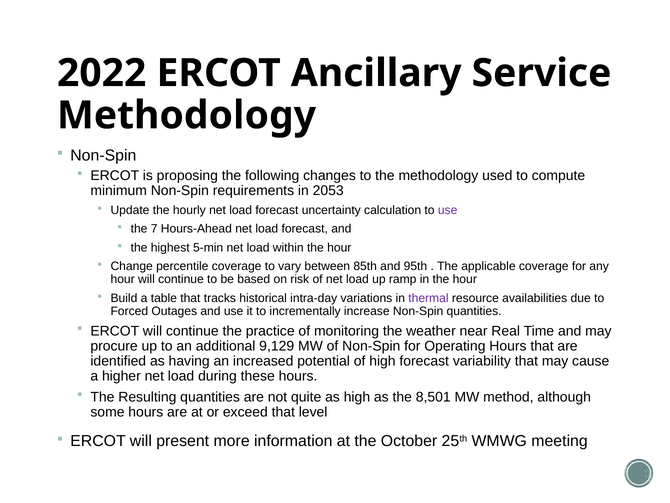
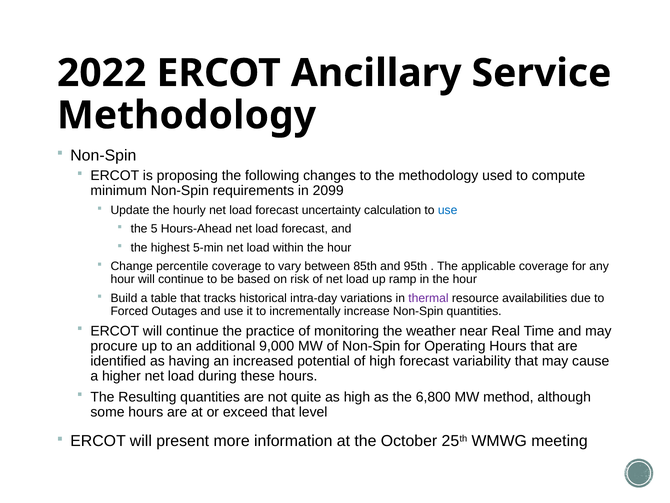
2053: 2053 -> 2099 (328, 190)
use colour: purple -> blue (448, 210)
7: 7 -> 5 (154, 229)
9,129: 9,129 -> 9,000 (277, 346)
8,501: 8,501 -> 6,800 (433, 397)
